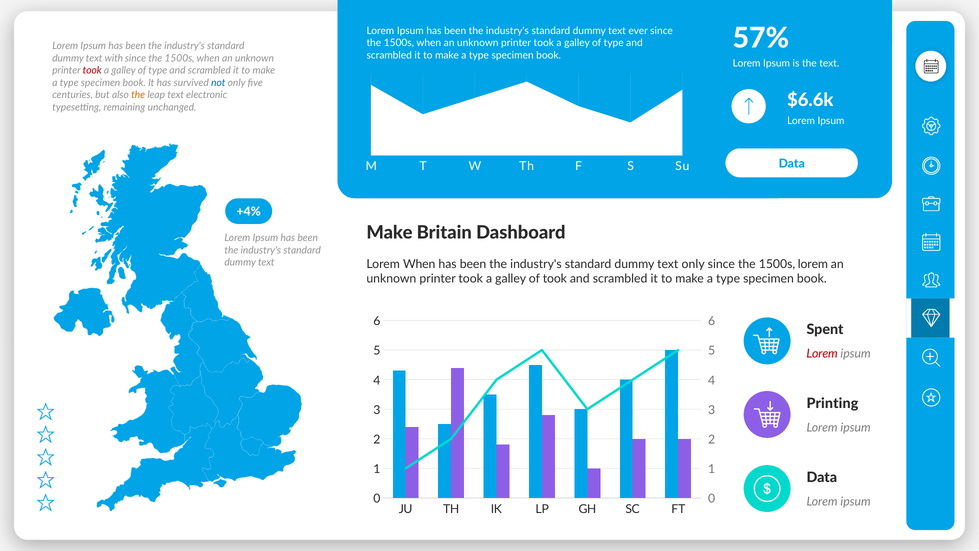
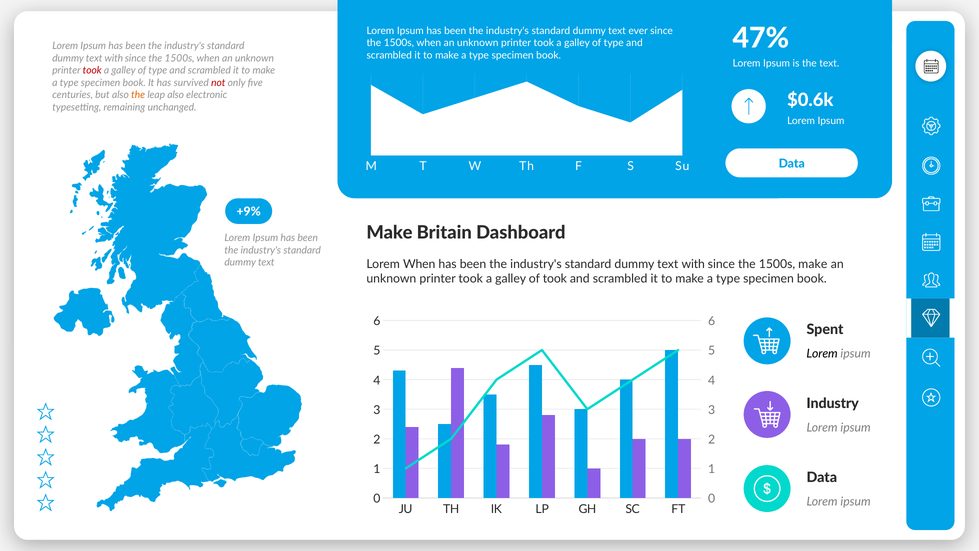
57%: 57% -> 47% (761, 38)
not colour: blue -> red (218, 83)
leap text: text -> also (176, 95)
$6.6k: $6.6k -> $0.6k (810, 100)
+4%: +4% -> +9% (249, 212)
only: only -> with (693, 264)
1500s lorem: lorem -> make (813, 264)
Lorem colour: red -> black (822, 354)
Printing: Printing -> Industry (833, 403)
